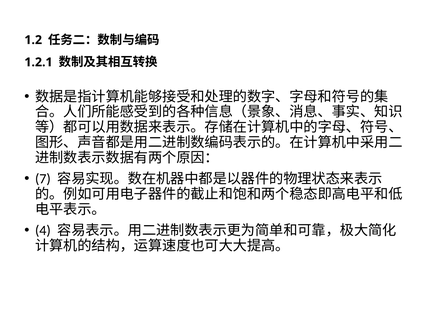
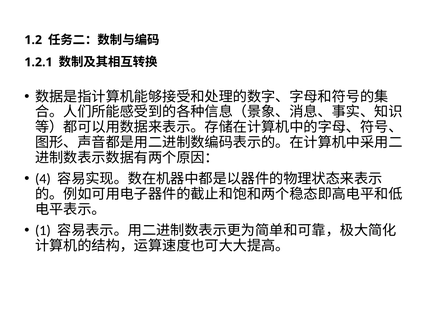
7: 7 -> 4 (43, 179)
4: 4 -> 1 (43, 231)
